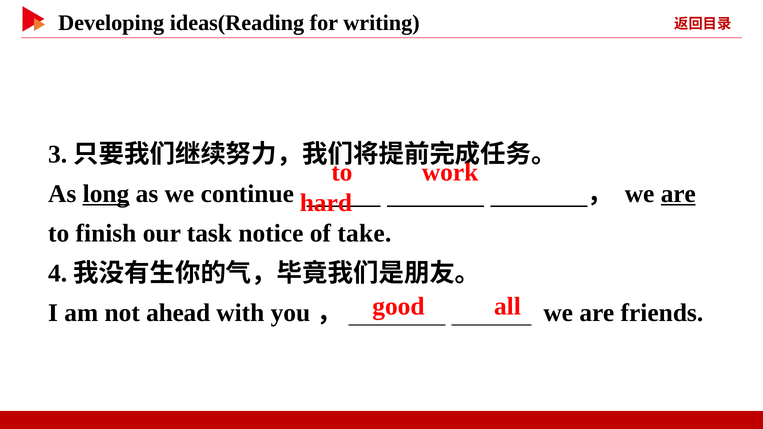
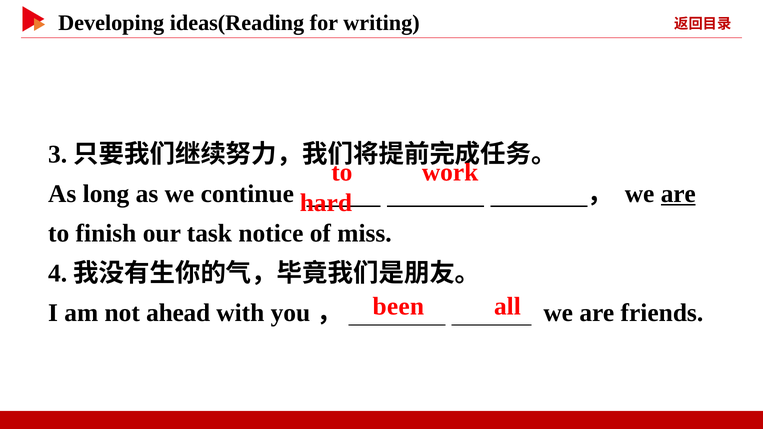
long underline: present -> none (106, 194)
take: take -> miss (365, 234)
good: good -> been (398, 307)
